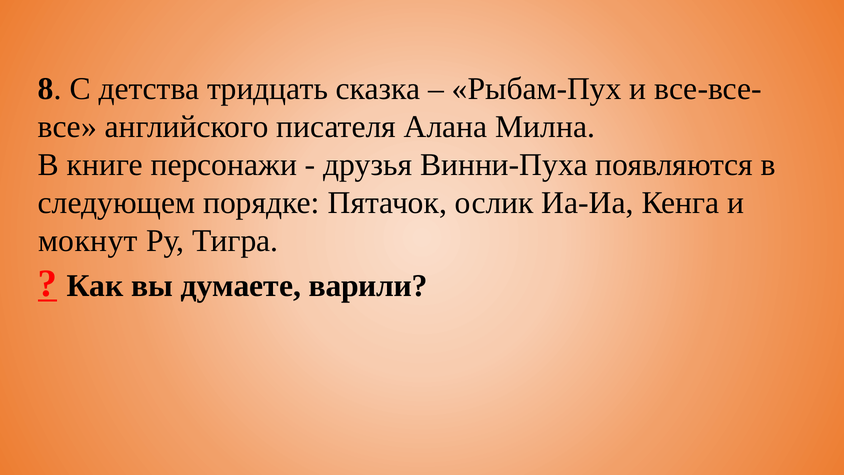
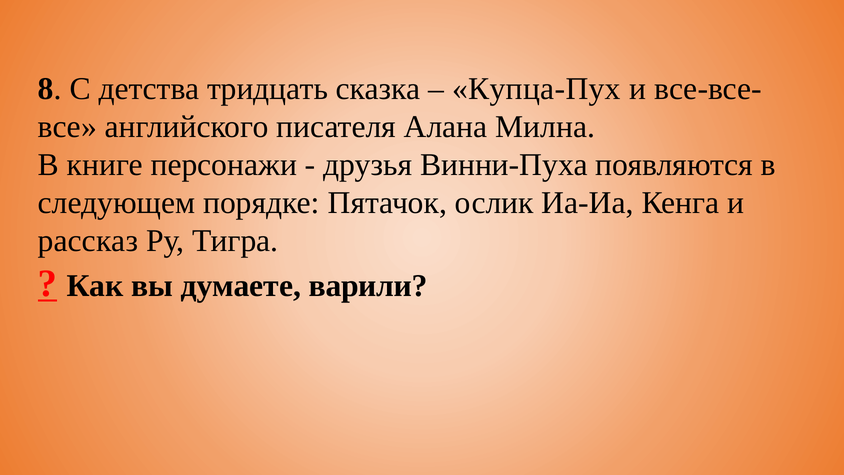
Рыбам-Пух: Рыбам-Пух -> Купца-Пух (537, 89)
мокнут: мокнут -> рассказ (88, 240)
